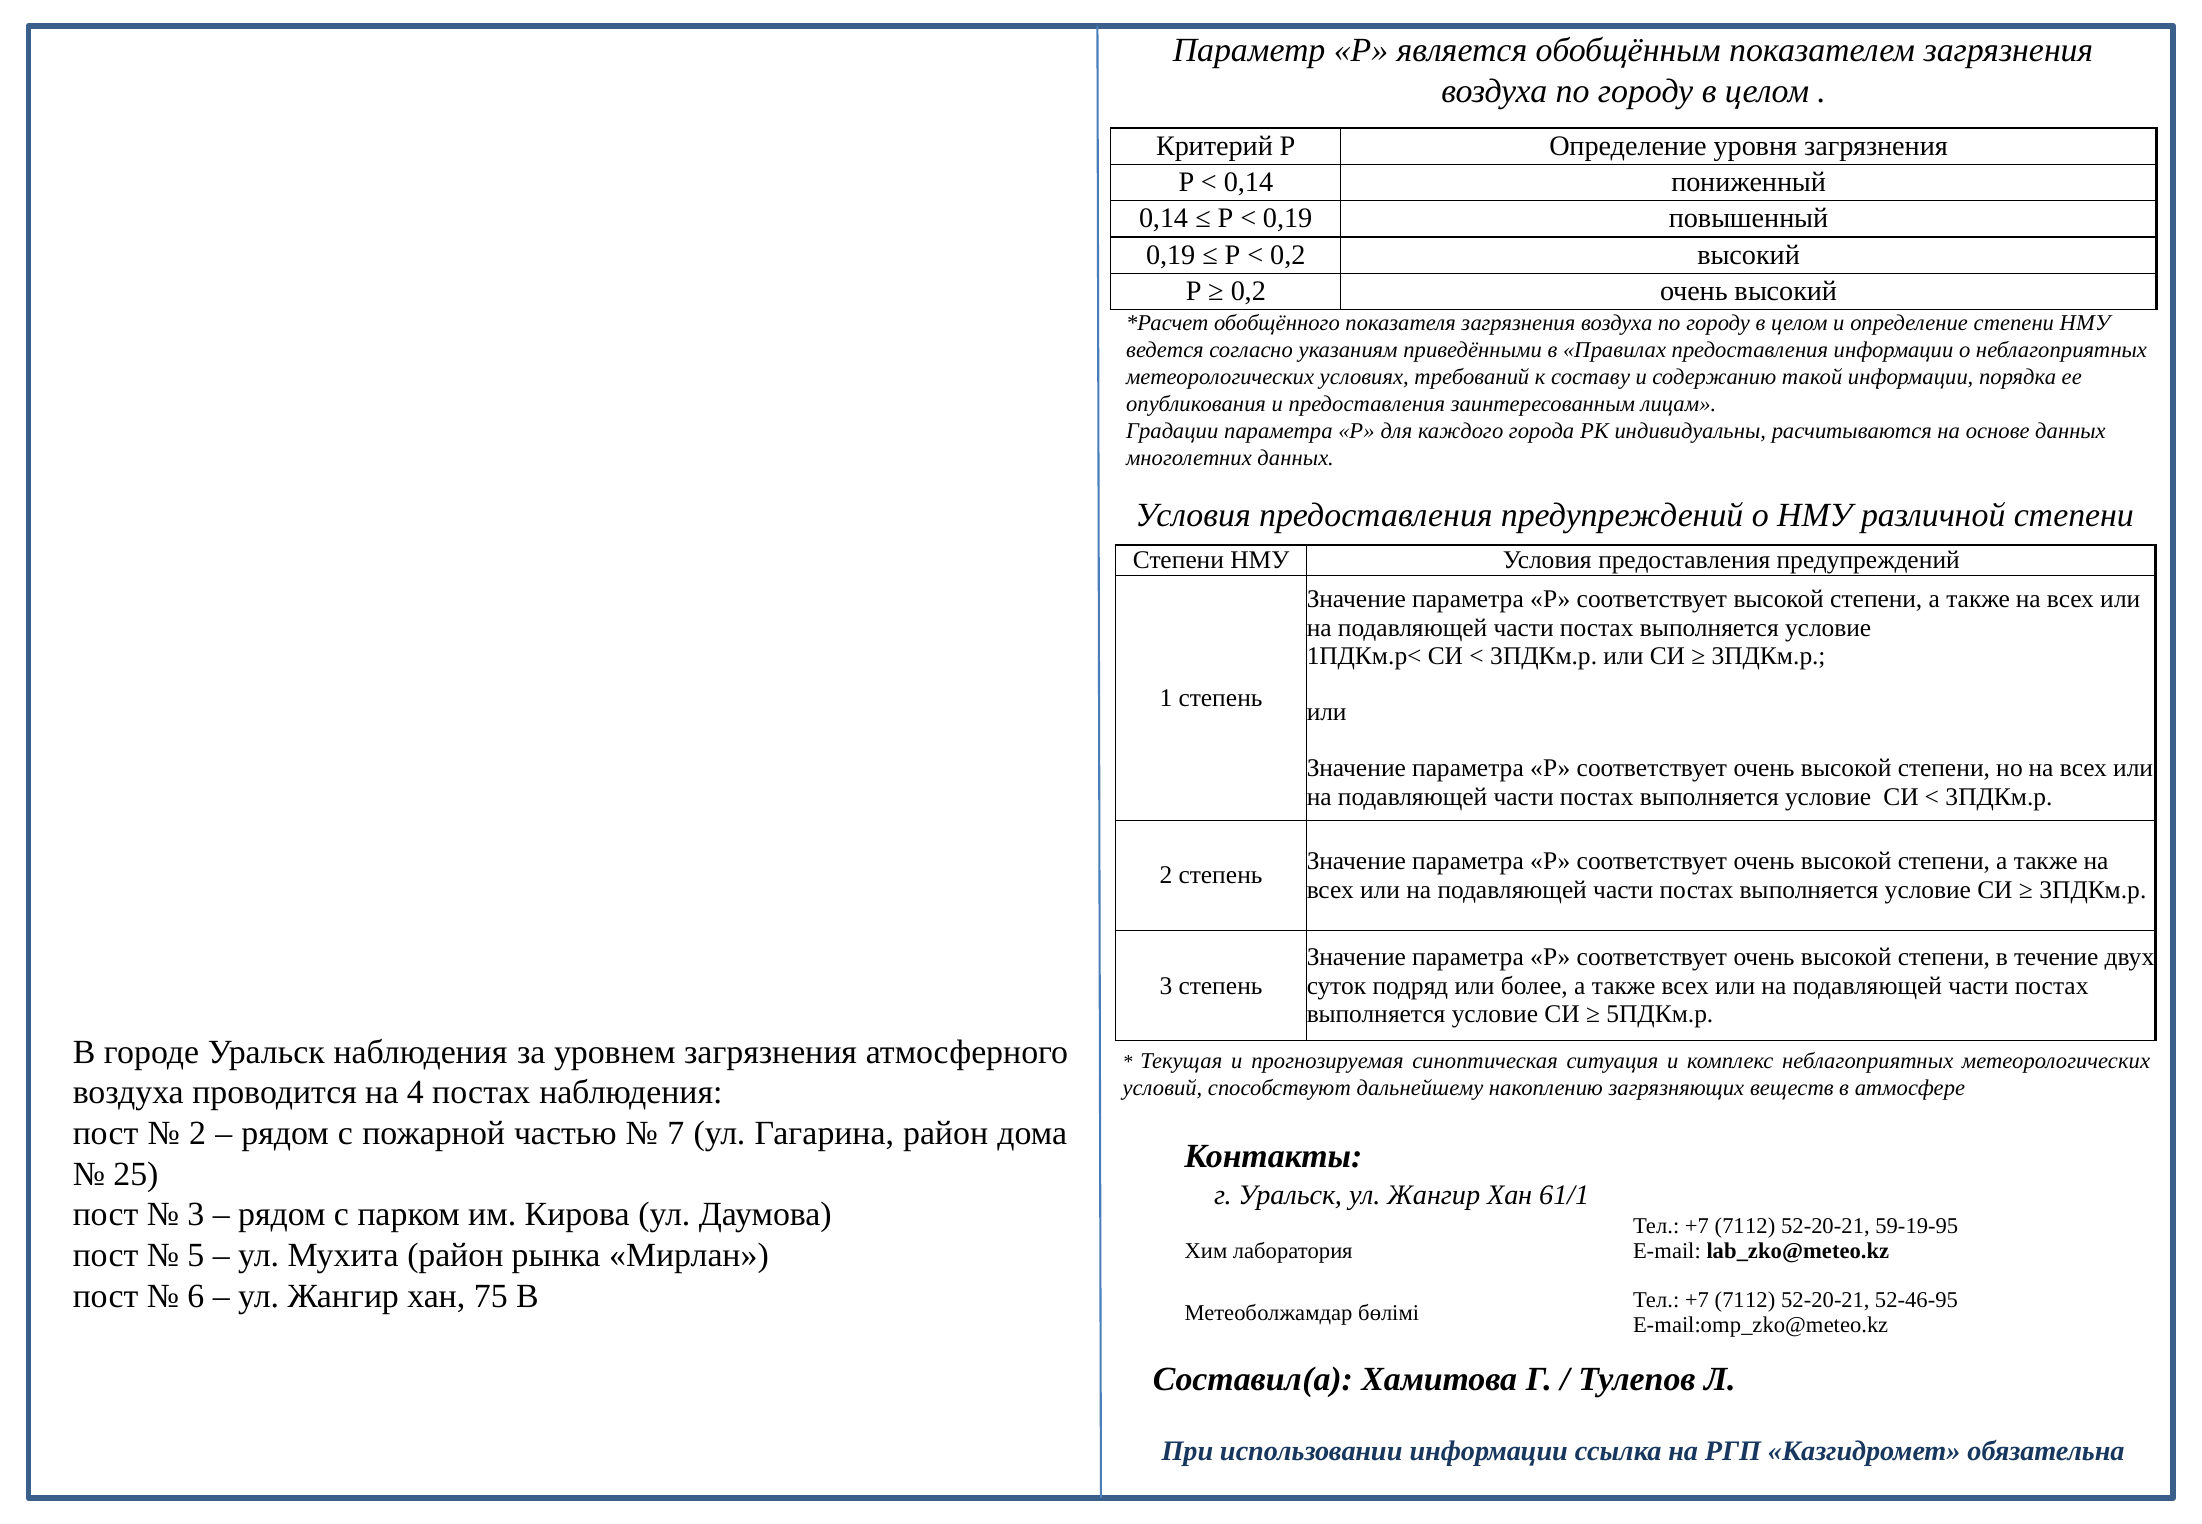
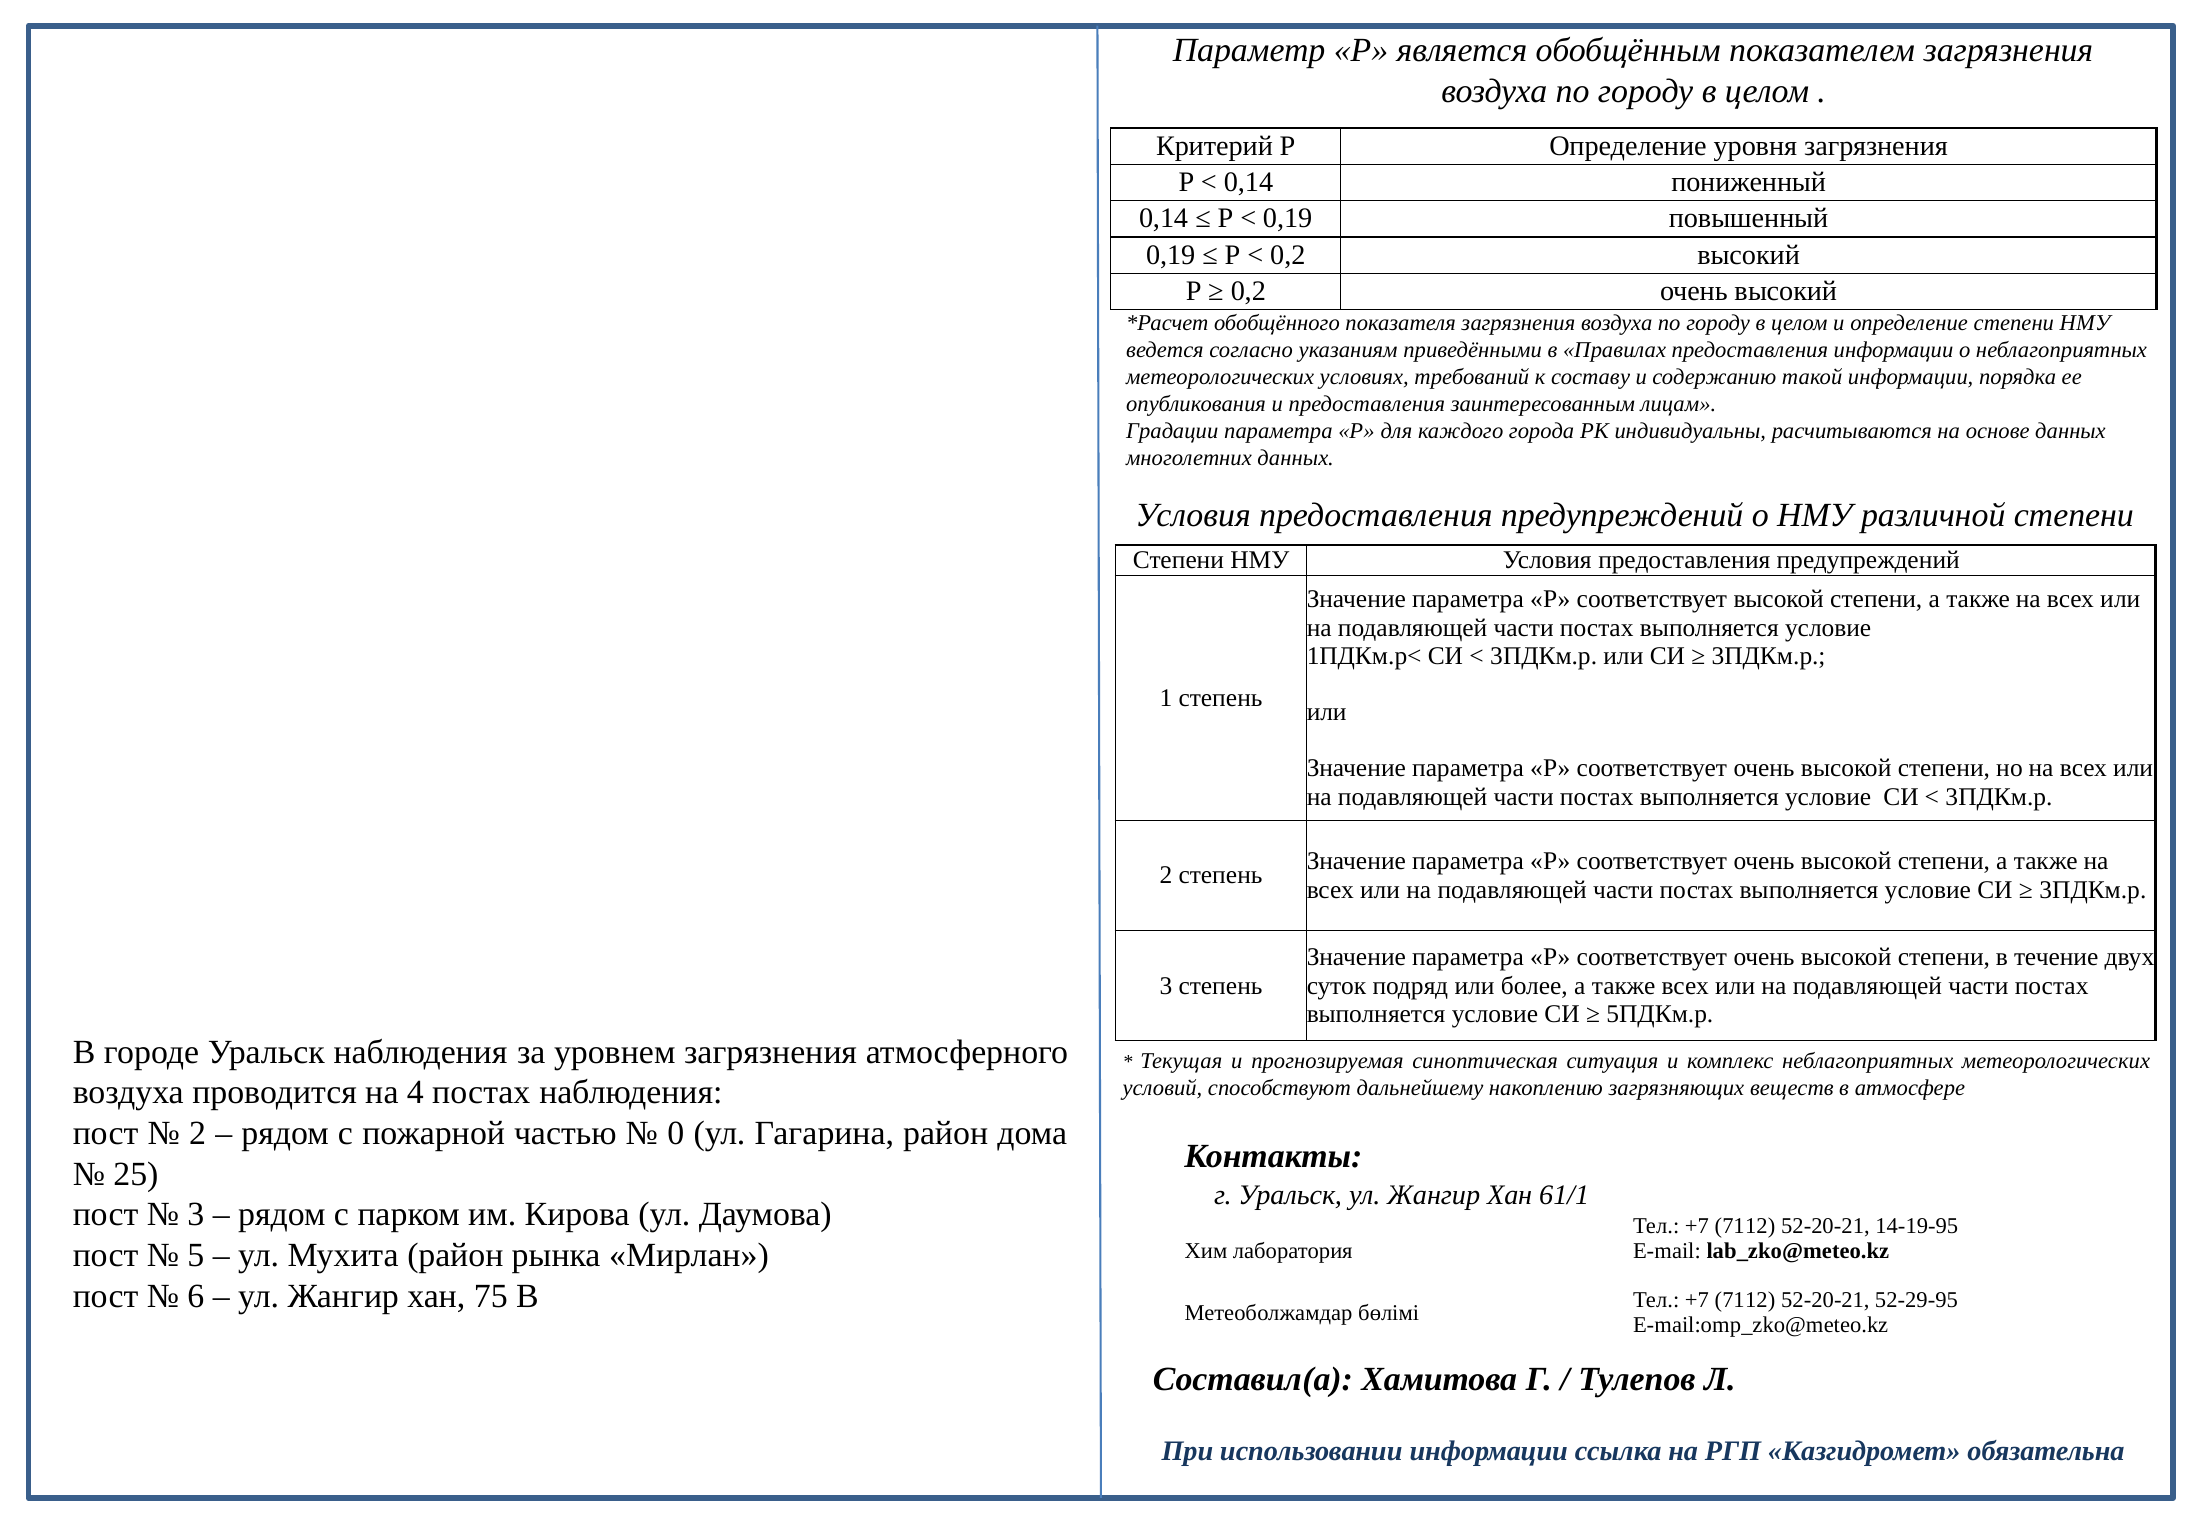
7: 7 -> 0 (676, 1134)
59-19-95: 59-19-95 -> 14-19-95 (1917, 1226)
52-46-95: 52-46-95 -> 52-29-95 (1916, 1301)
